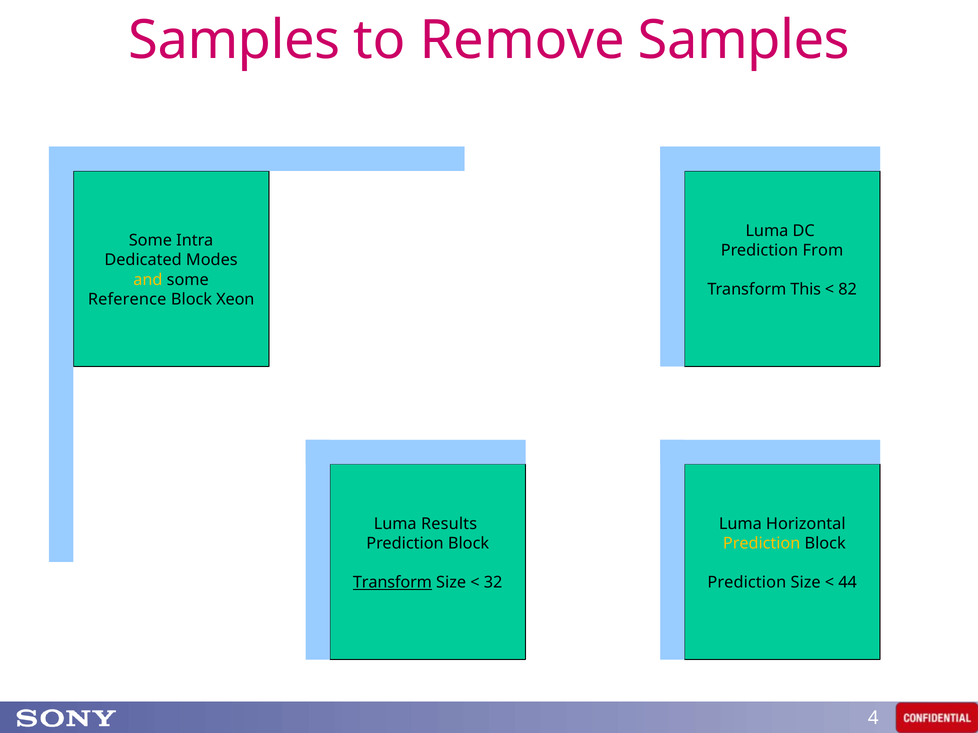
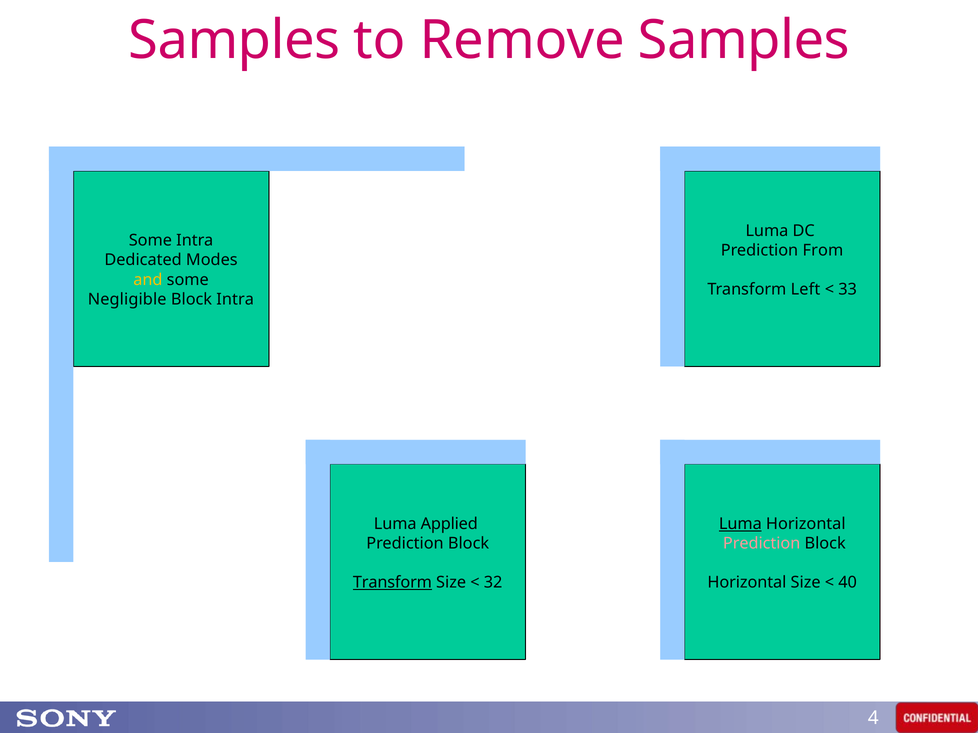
This: This -> Left (806, 290)
82: 82 -> 33 (848, 290)
Reference: Reference -> Negligible (127, 299)
Block Xeon: Xeon -> Intra (235, 299)
Results: Results -> Applied (449, 524)
Luma underline: none -> present (740, 524)
Prediction colour: yellow -> pink (762, 544)
Prediction: Prediction -> Horizontal (747, 583)
44: 44 -> 40 (848, 583)
